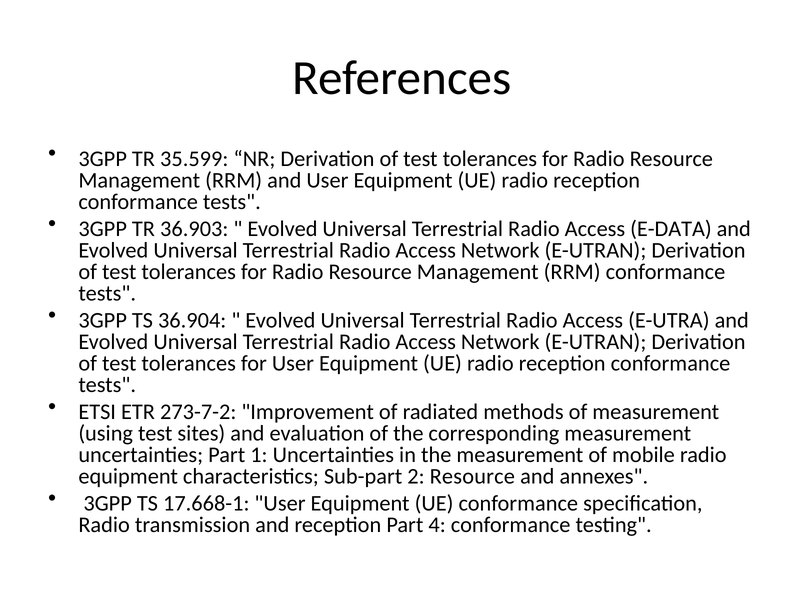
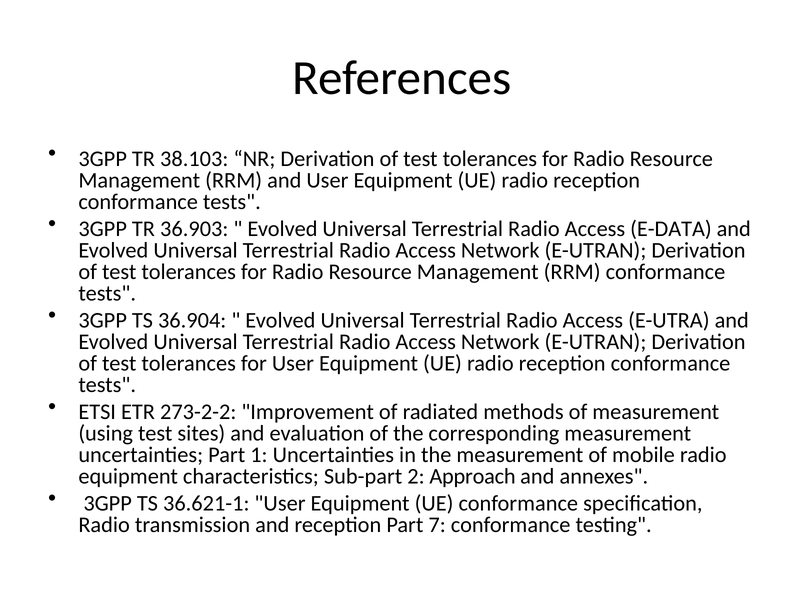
35.599: 35.599 -> 38.103 (194, 159)
273-7-2: 273-7-2 -> 273-2-2 (198, 412)
2 Resource: Resource -> Approach (473, 476)
17.668-1: 17.668-1 -> 36.621-1 (206, 504)
4: 4 -> 7 (437, 525)
